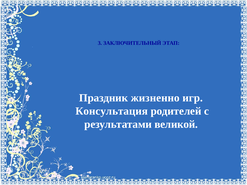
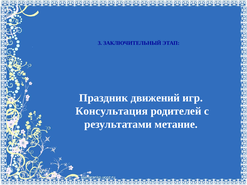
жизненно: жизненно -> движений (155, 98)
великой: великой -> метание (176, 124)
